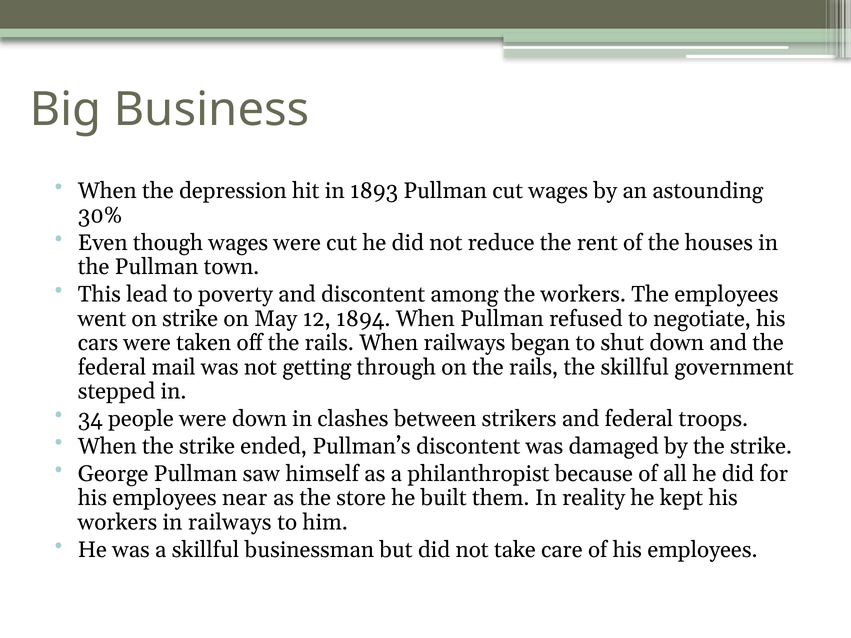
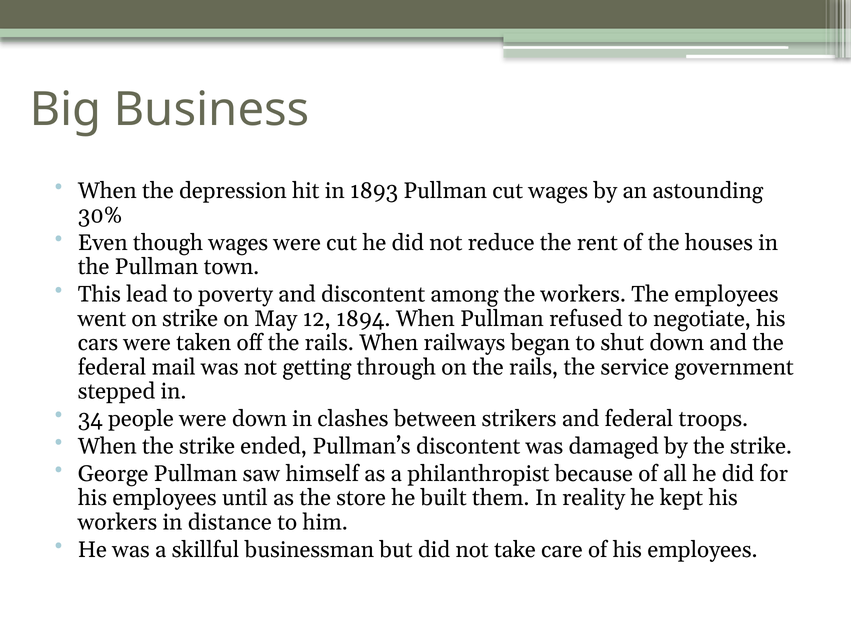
the skillful: skillful -> service (635, 367)
near: near -> until (245, 498)
in railways: railways -> distance (230, 522)
